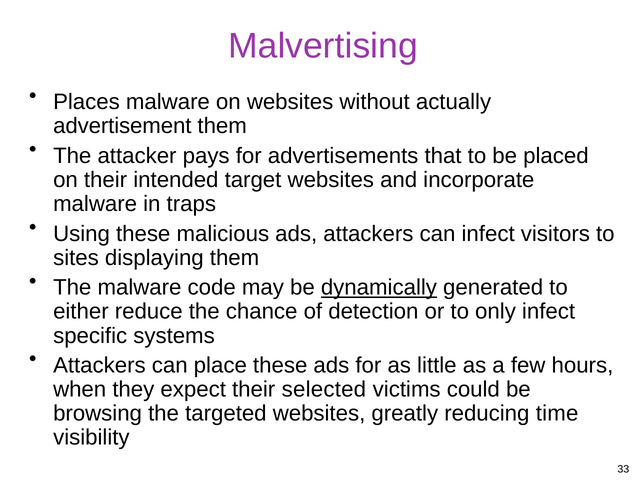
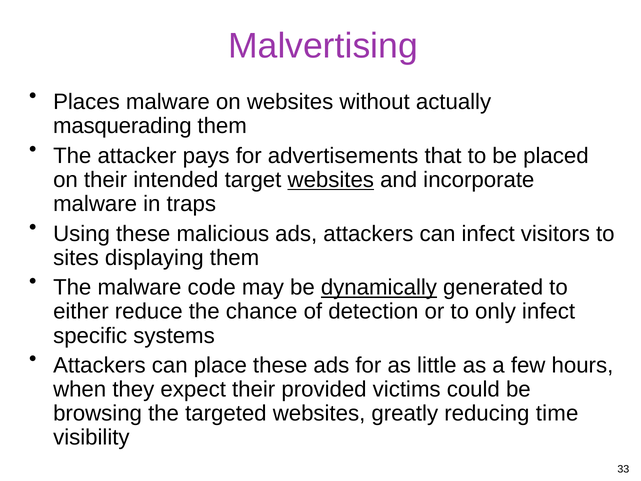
advertisement: advertisement -> masquerading (122, 126)
websites underline: none -> present (331, 180)
selected: selected -> provided (324, 389)
